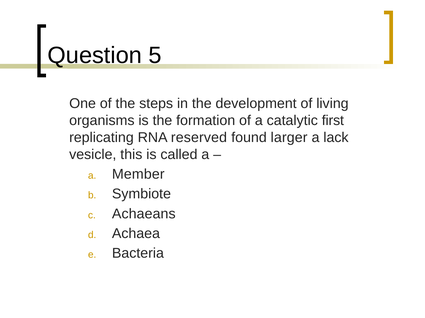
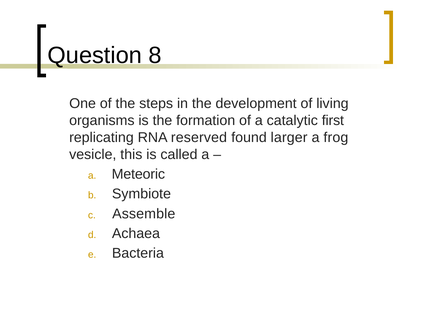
5: 5 -> 8 (155, 56)
lack: lack -> frog (336, 138)
Member: Member -> Meteoric (138, 175)
Achaeans: Achaeans -> Assemble (144, 214)
